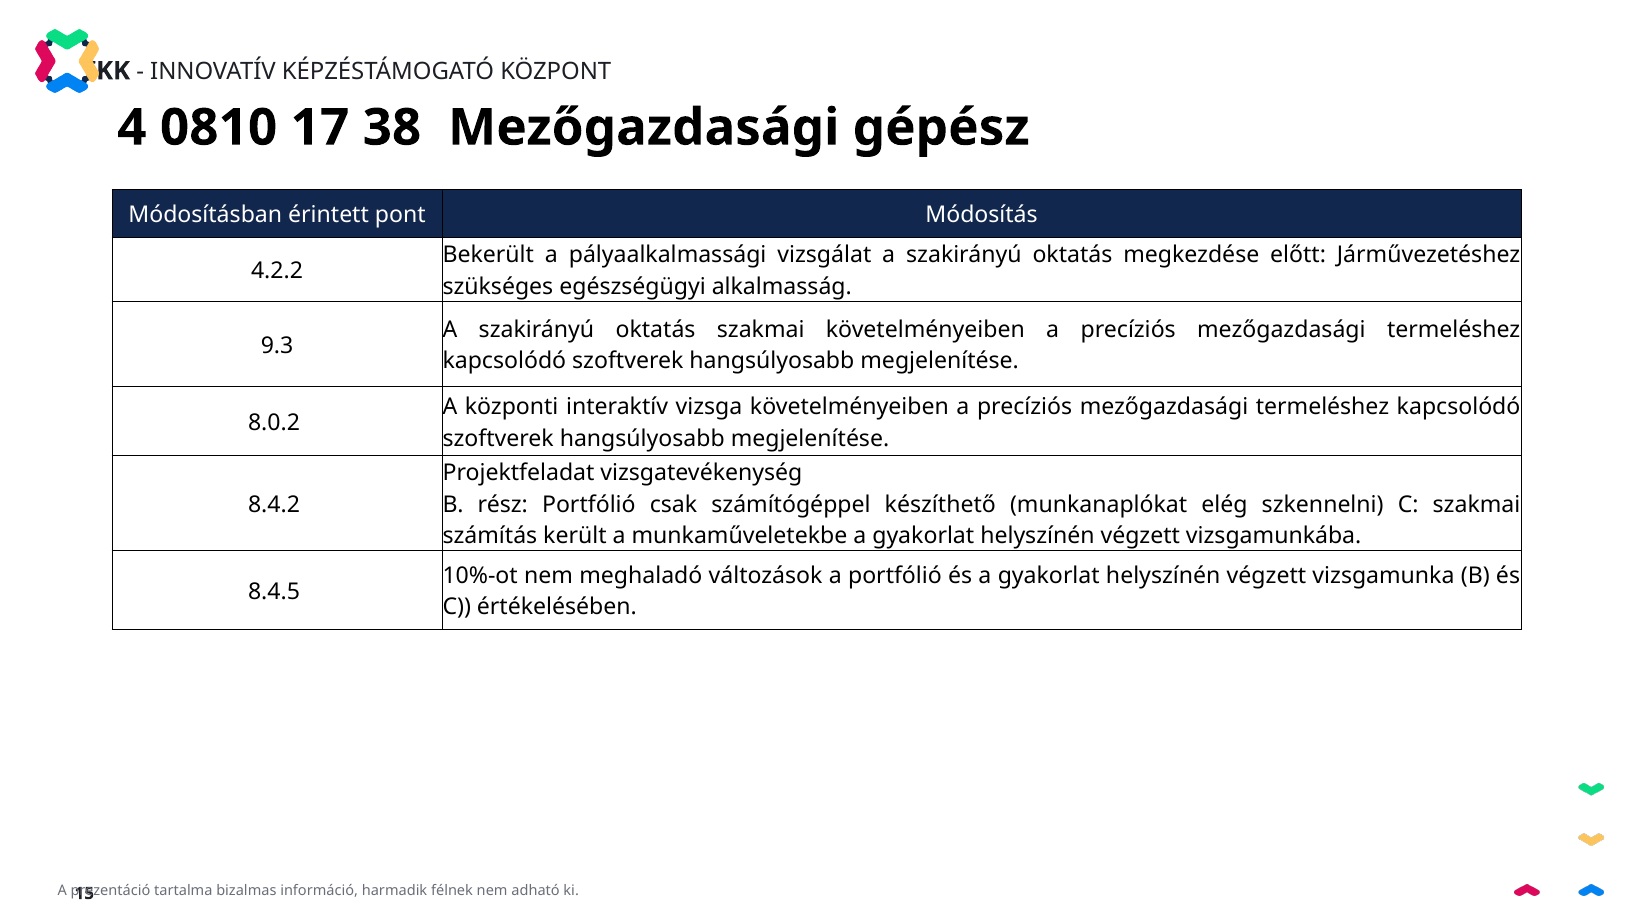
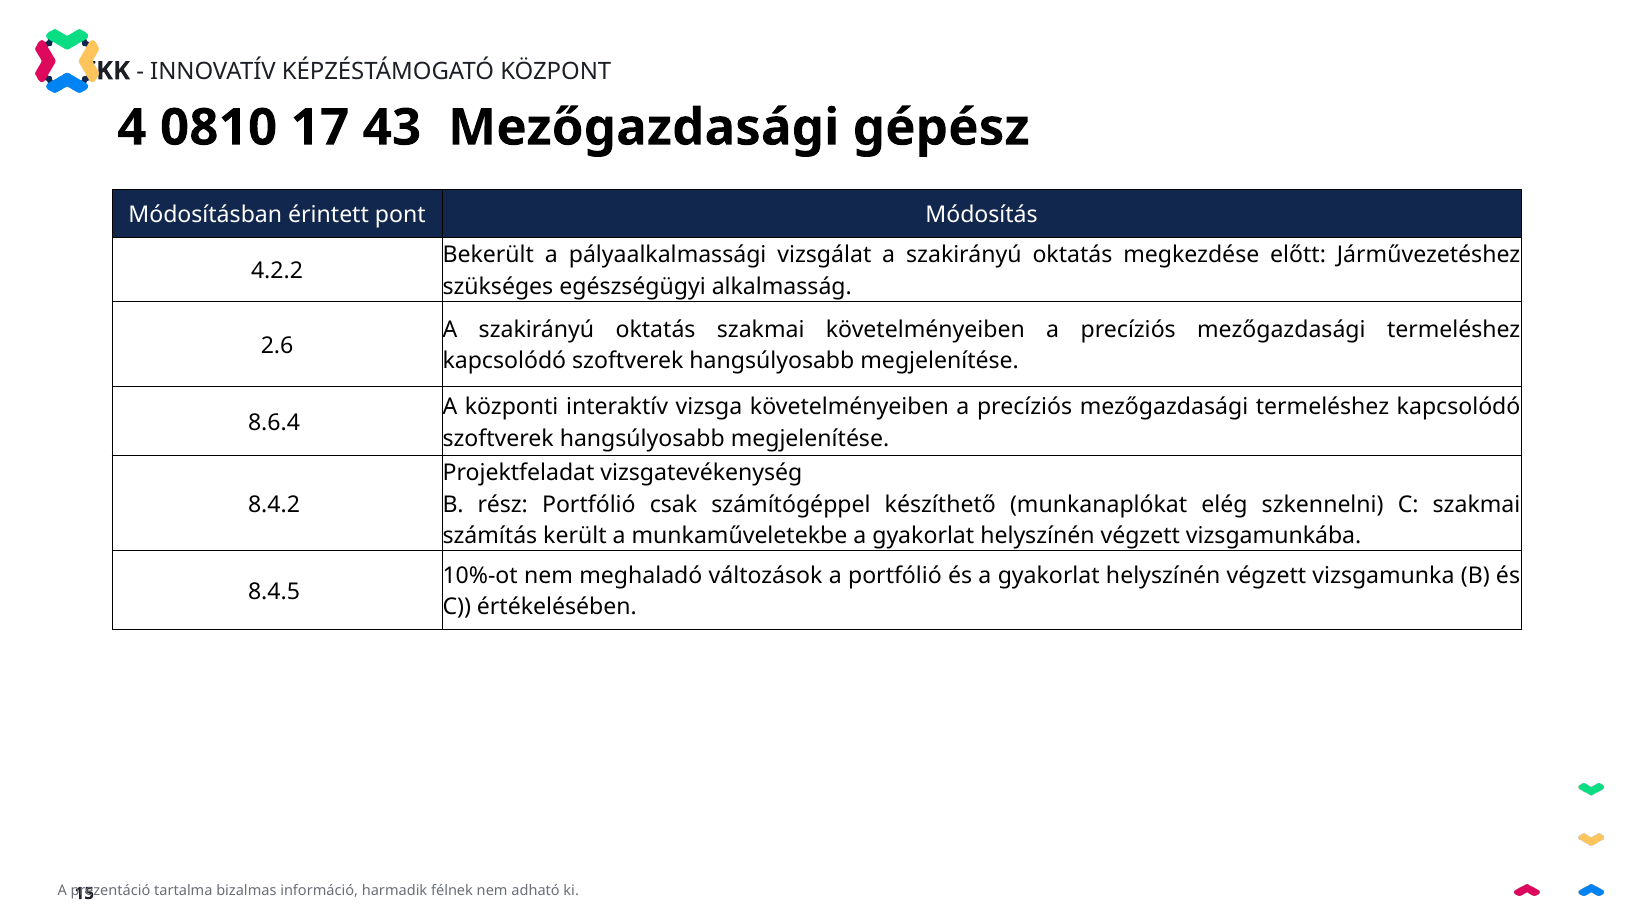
38: 38 -> 43 (392, 128)
9.3: 9.3 -> 2.6 (277, 346)
8.0.2: 8.0.2 -> 8.6.4 (274, 423)
